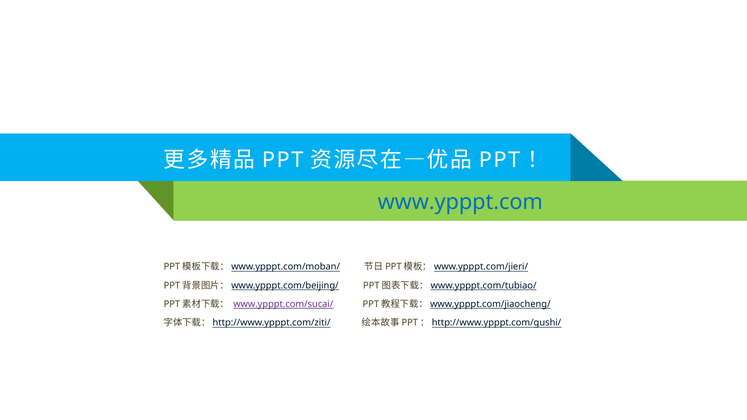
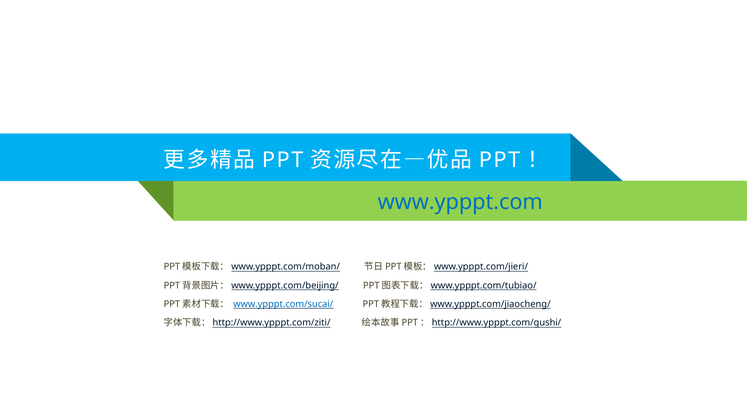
www.ypppt.com/sucai/ colour: purple -> blue (283, 304)
